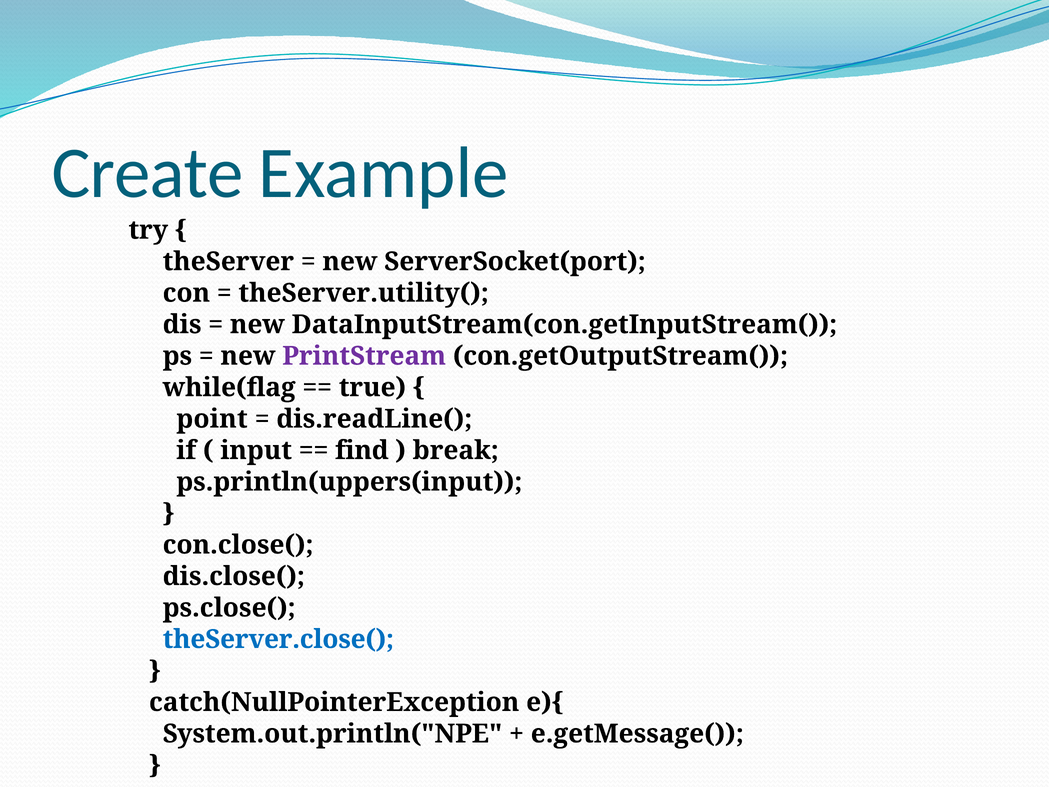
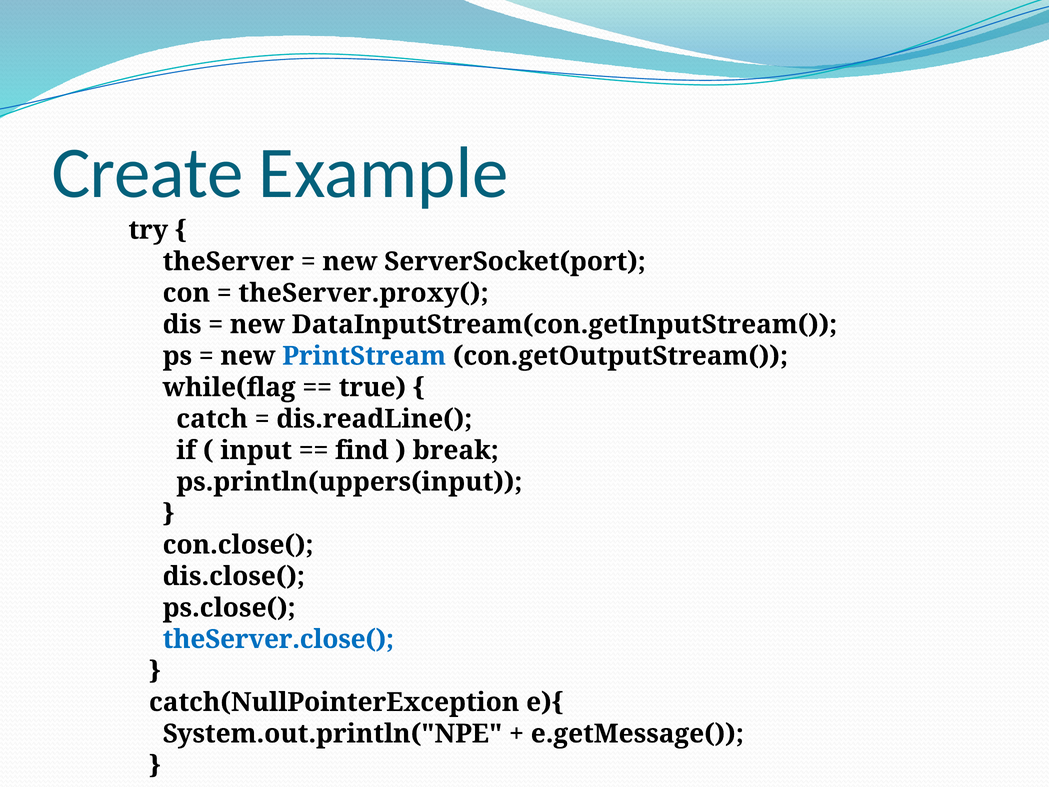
theServer.utility(: theServer.utility( -> theServer.proxy( (363, 293)
PrintStream colour: purple -> blue (364, 356)
point: point -> catch (212, 419)
